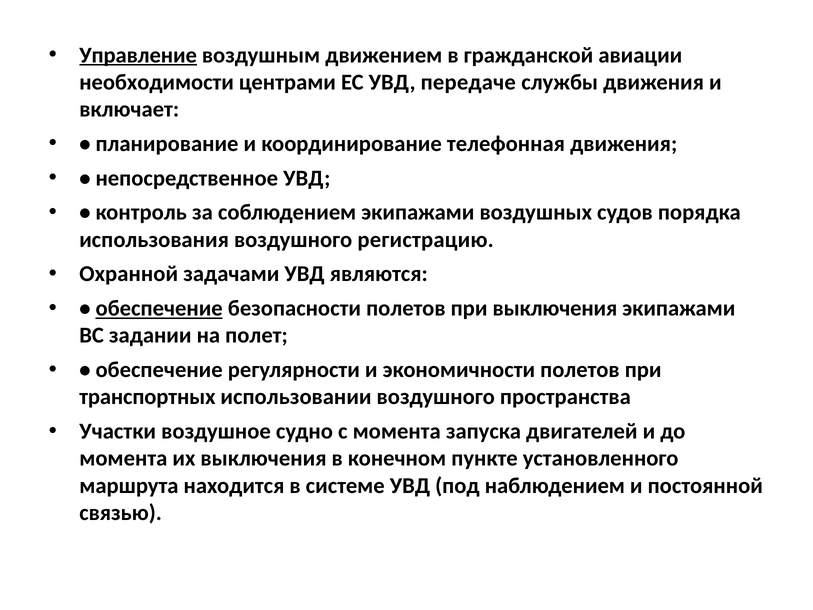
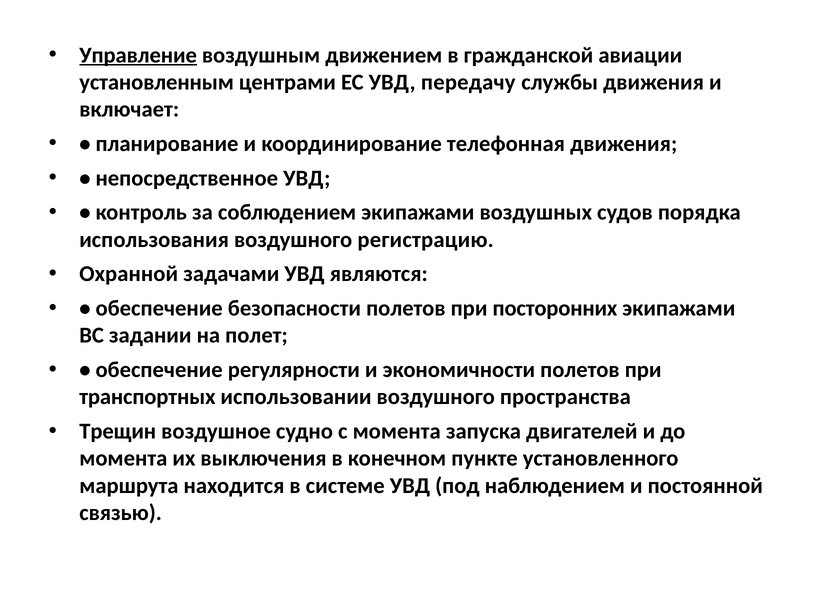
необходимости: необходимости -> установленным (157, 82)
передаче: передаче -> передачу (468, 82)
обеспечение underline: present -> none (159, 308)
при выключения: выключения -> посторонних (555, 308)
Участки: Участки -> Трещин (118, 431)
